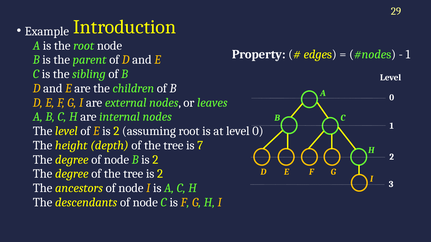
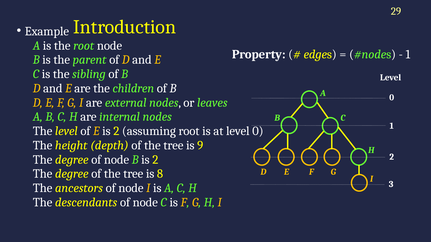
7: 7 -> 9 (200, 146)
tree is 2: 2 -> 8 (160, 174)
